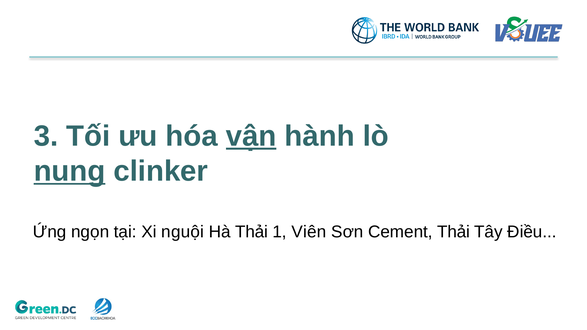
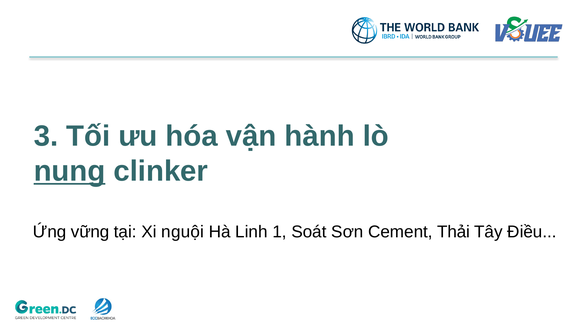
vận underline: present -> none (251, 136)
ngọn: ngọn -> vững (90, 232)
Hà Thải: Thải -> Linh (251, 232)
Viên: Viên -> Soát (309, 232)
